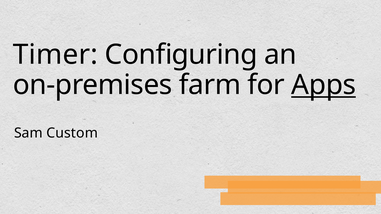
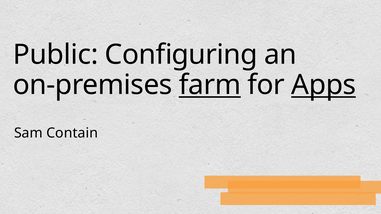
Timer: Timer -> Public (56, 55)
farm underline: none -> present (210, 85)
Custom: Custom -> Contain (72, 133)
